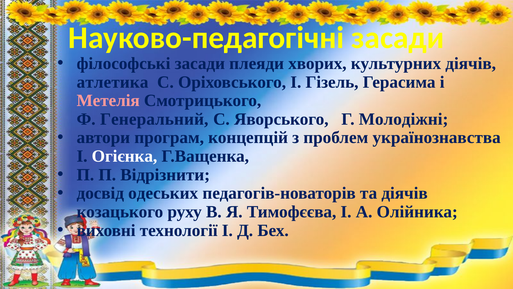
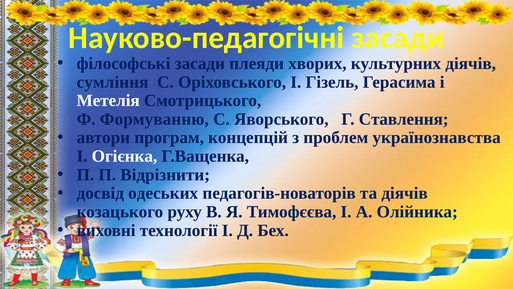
атлетика: атлетика -> сумління (113, 82)
Метелія colour: pink -> white (108, 100)
Генеральний: Генеральний -> Формуванню (154, 119)
Молодіжні: Молодіжні -> Ставлення (404, 119)
